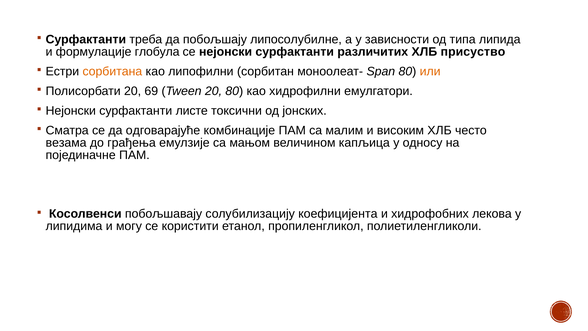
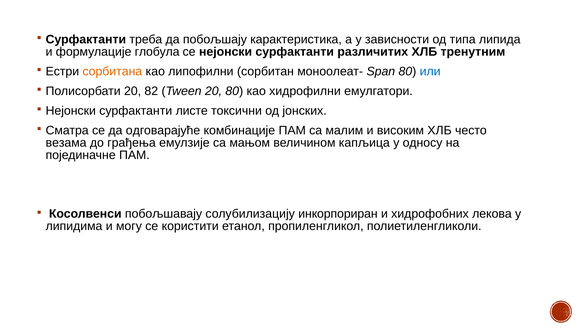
липосолубилне: липосолубилне -> карактеристика (296, 39)
присуство: присуство -> тренутним (473, 52)
или colour: orange -> blue (430, 71)
69: 69 -> 82 (151, 91)
коефицијента: коефицијента -> инкорпориран (338, 214)
